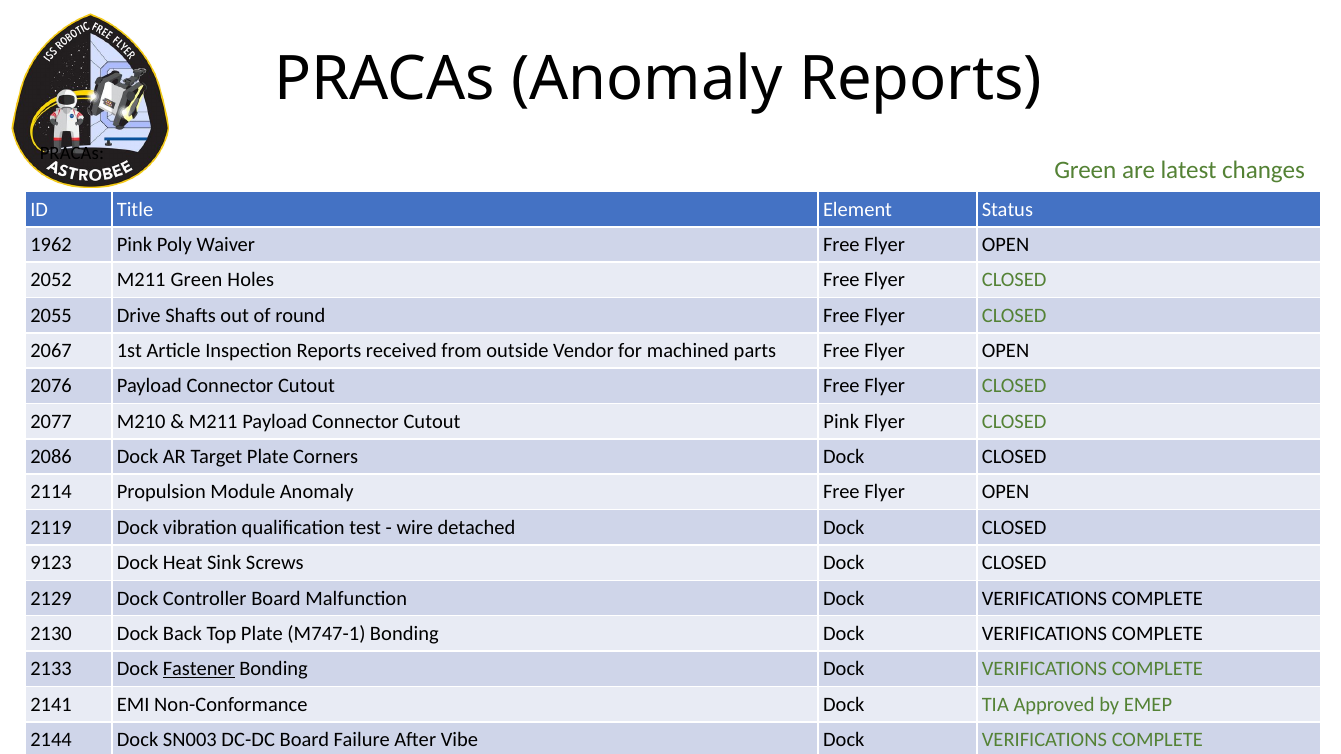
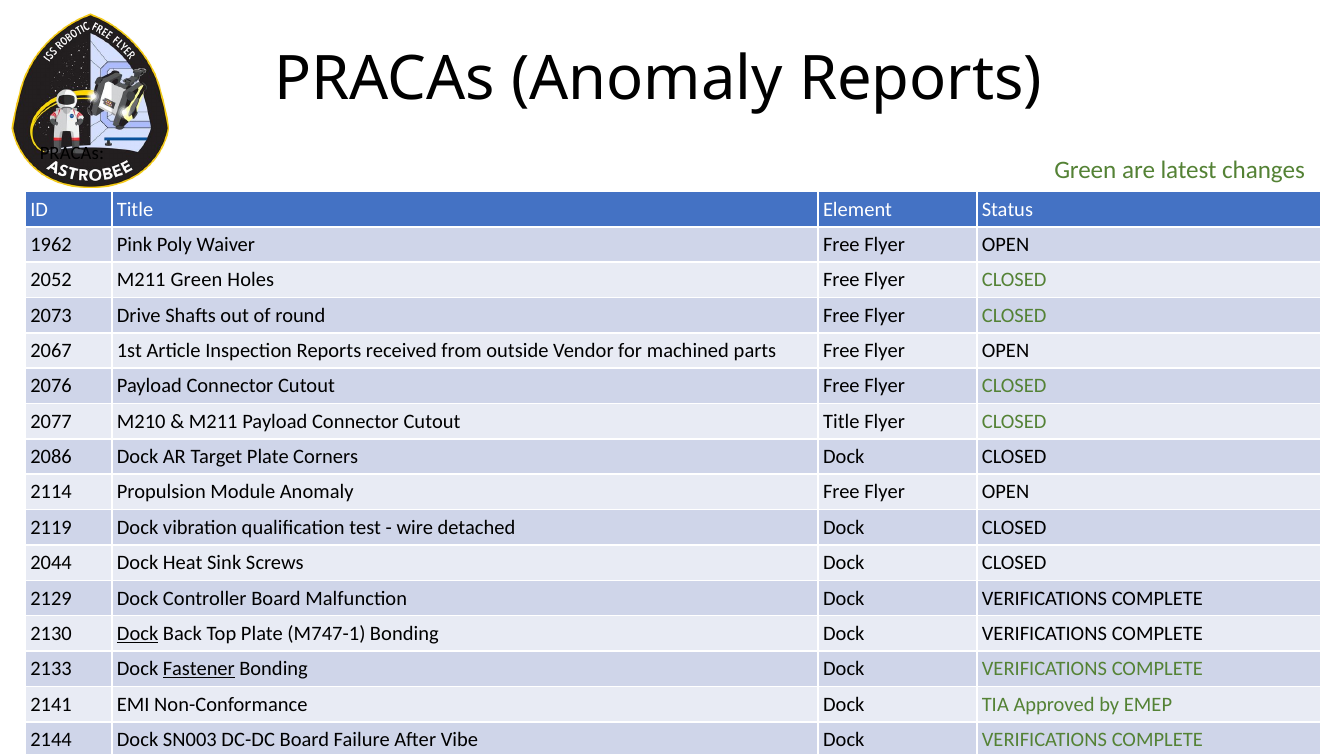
2055: 2055 -> 2073 (51, 316)
Cutout Pink: Pink -> Title (841, 422)
9123: 9123 -> 2044 (51, 563)
Dock underline: none -> present (138, 634)
